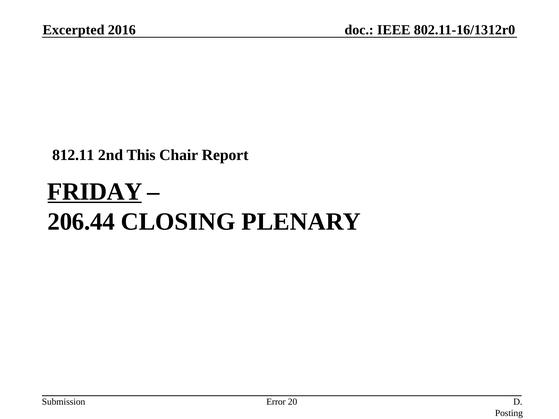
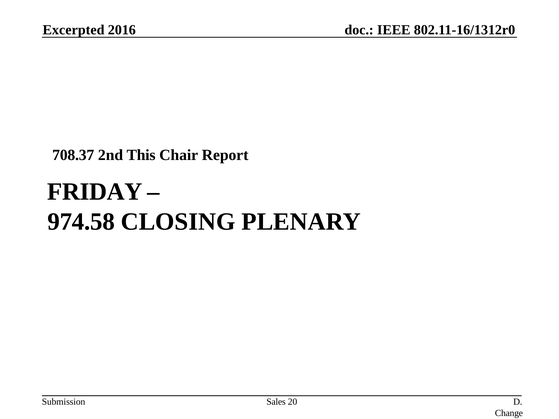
812.11: 812.11 -> 708.37 (73, 155)
FRIDAY underline: present -> none (95, 192)
206.44: 206.44 -> 974.58 (81, 222)
Error: Error -> Sales (276, 402)
Posting: Posting -> Change (509, 413)
